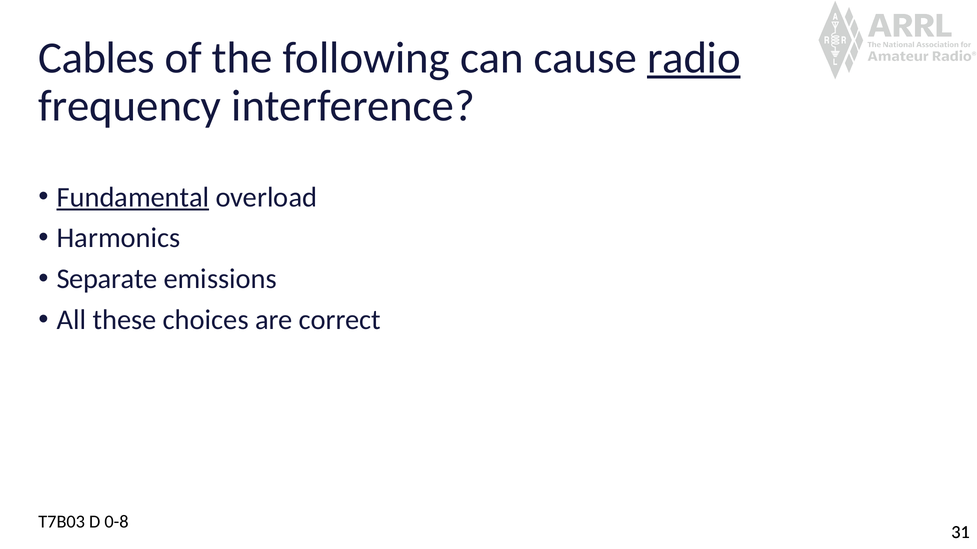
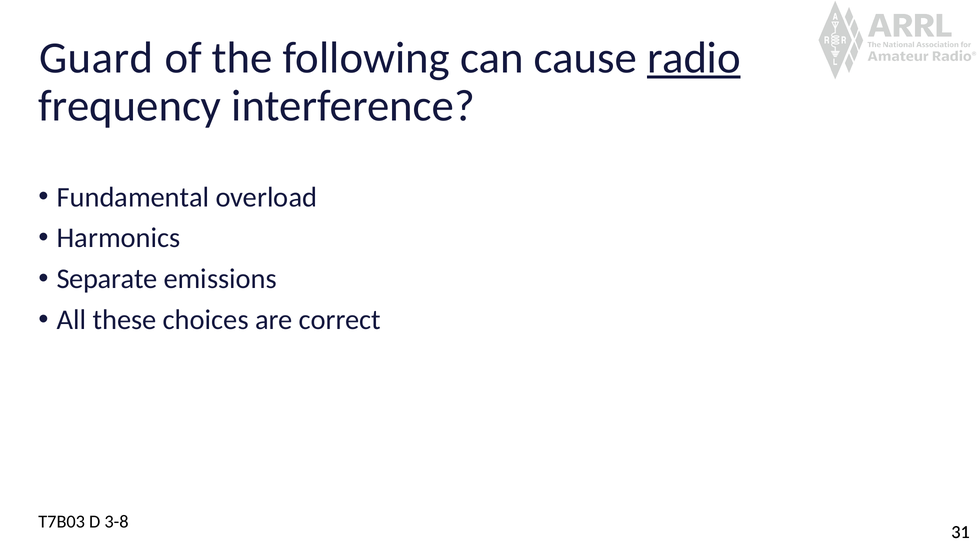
Cables: Cables -> Guard (96, 58)
Fundamental underline: present -> none (133, 197)
0-8: 0-8 -> 3-8 (117, 522)
